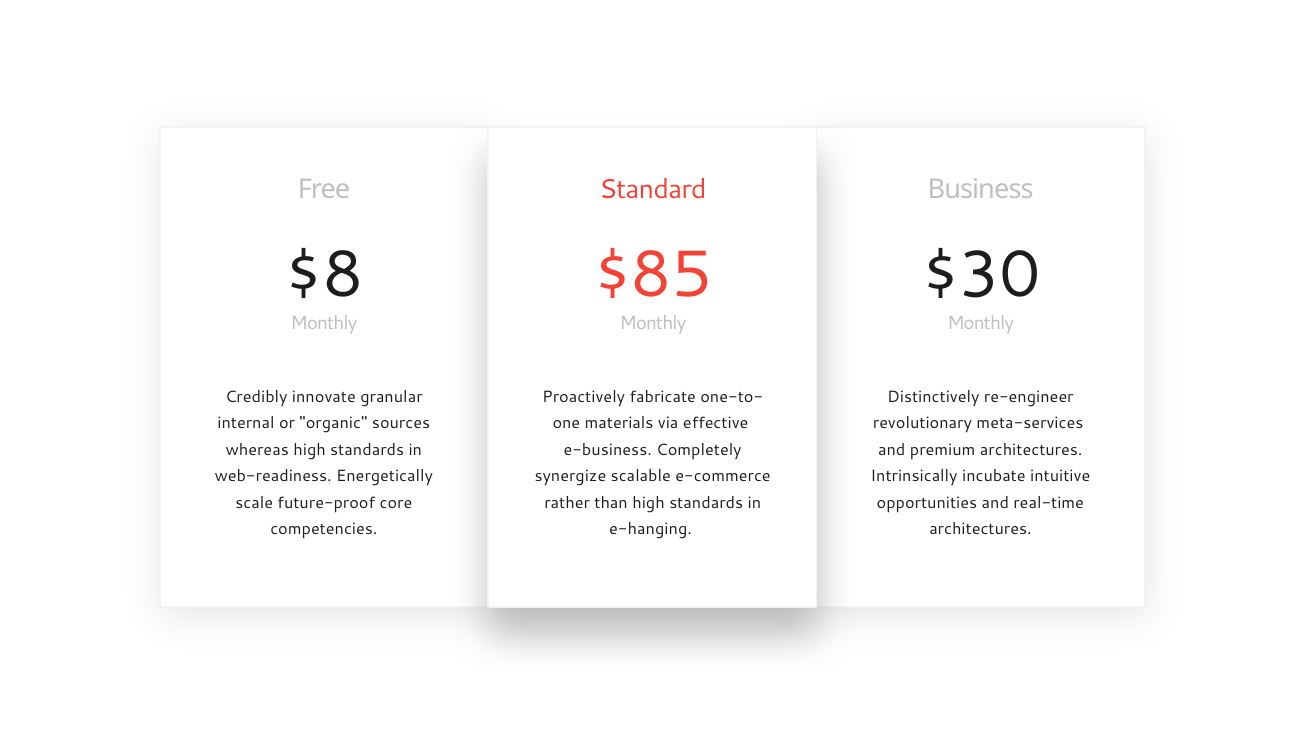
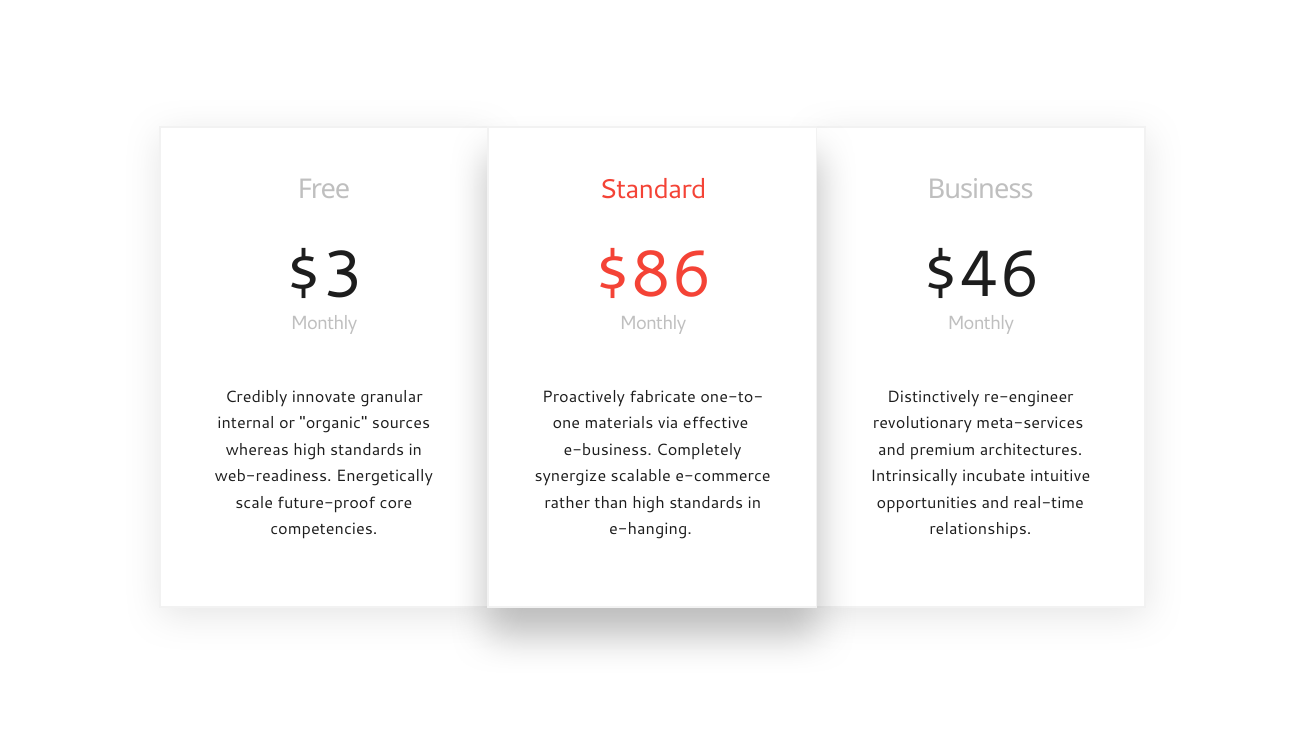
$8: $8 -> $3 (324, 275)
$85: $85 -> $86 (653, 275)
$30: $30 -> $46 (981, 275)
architectures: architectures -> relationships (980, 529)
